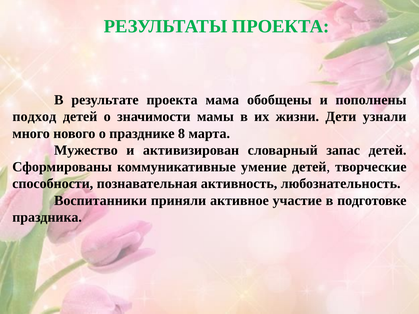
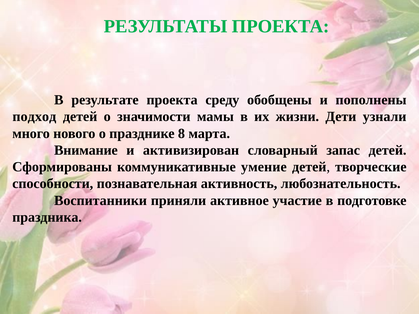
мама: мама -> среду (222, 100)
Мужество: Мужество -> Внимание (86, 150)
